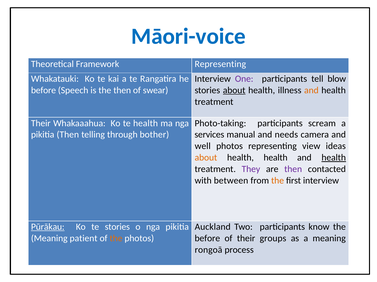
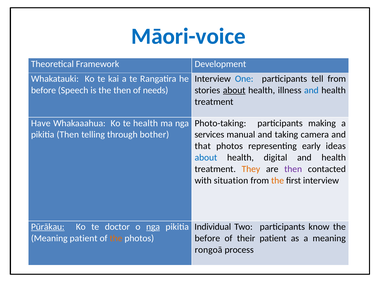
Framework Representing: Representing -> Development (220, 64)
One colour: purple -> blue (244, 79)
tell blow: blow -> from (337, 79)
swear: swear -> needs (156, 90)
and colour: orange -> blue (311, 90)
Their: Their -> Have (41, 123)
scream: scream -> making (322, 123)
needs: needs -> taking (286, 135)
well: well -> that (203, 146)
view: view -> early (311, 146)
about colour: orange -> blue (206, 158)
health health: health -> digital (276, 158)
health underline: present -> none (334, 158)
They colour: purple -> orange (251, 169)
between: between -> situation (231, 181)
te stories: stories -> doctor (117, 227)
nga underline: none -> present (153, 227)
Auckland: Auckland -> Individual (213, 227)
their groups: groups -> patient (273, 239)
